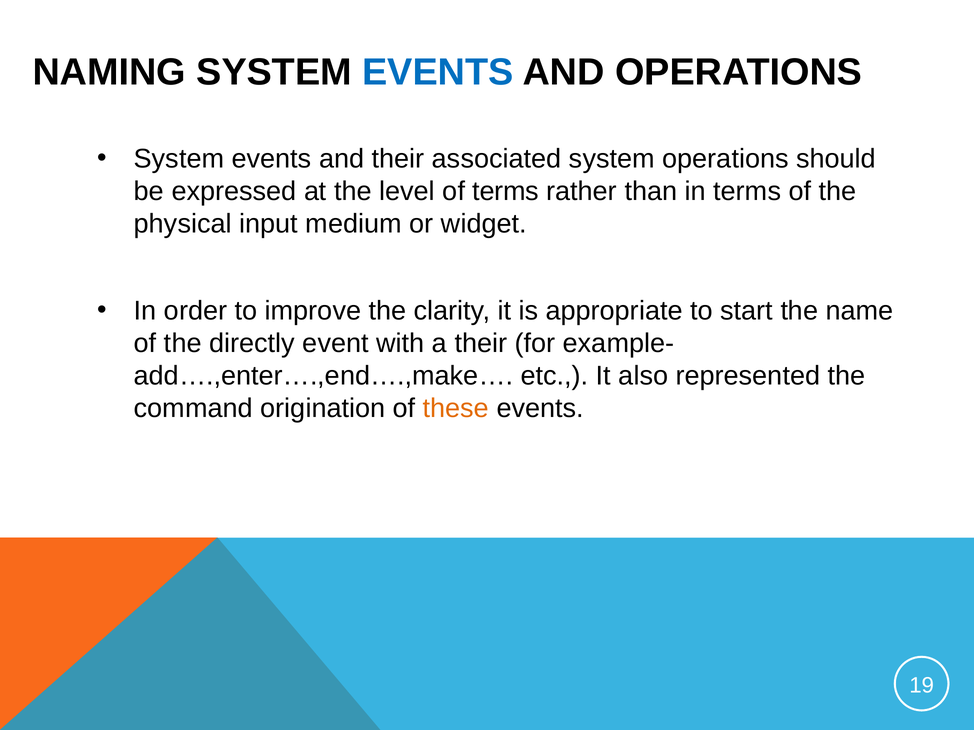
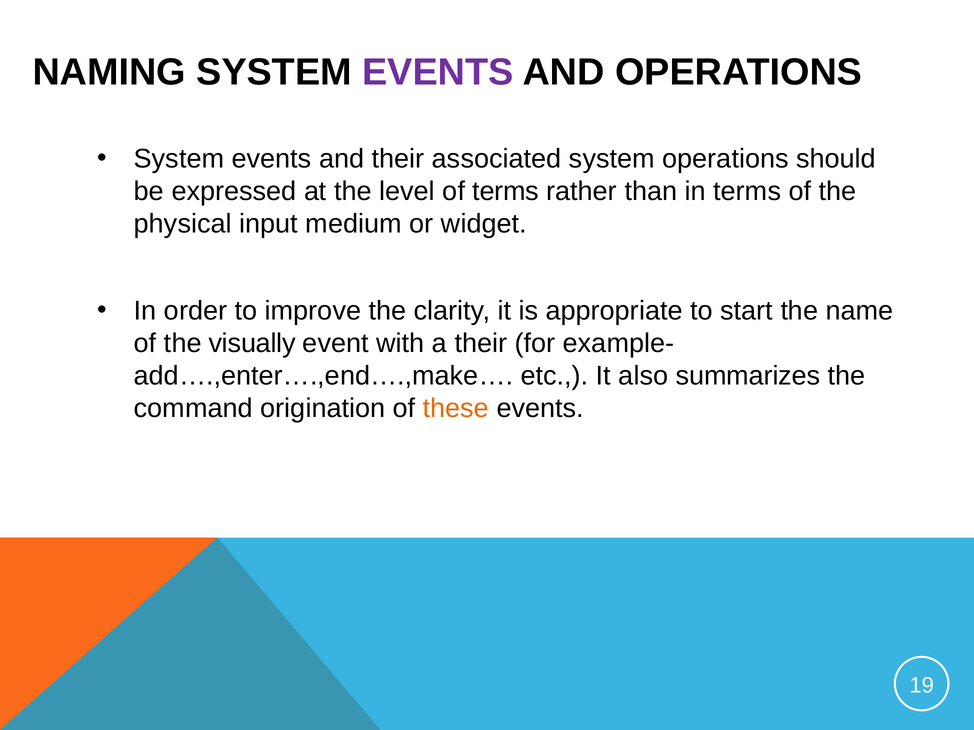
EVENTS colour: blue -> purple (438, 72)
directly: directly -> visually (252, 343)
represented: represented -> summarizes (748, 376)
